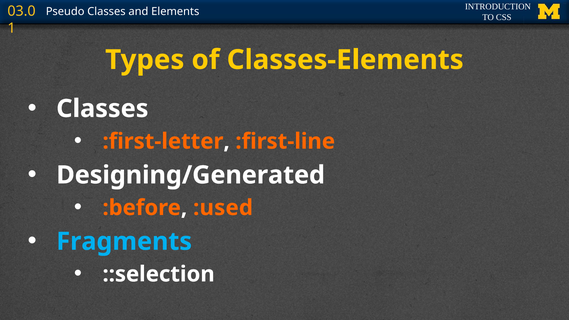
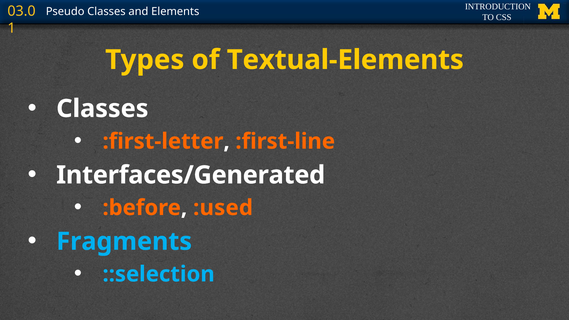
Classes-Elements: Classes-Elements -> Textual-Elements (345, 60)
Designing/Generated: Designing/Generated -> Interfaces/Generated (191, 175)
::selection colour: white -> light blue (159, 274)
